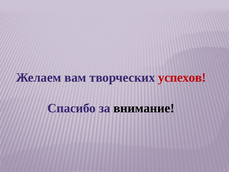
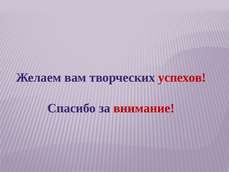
внимание colour: black -> red (144, 108)
